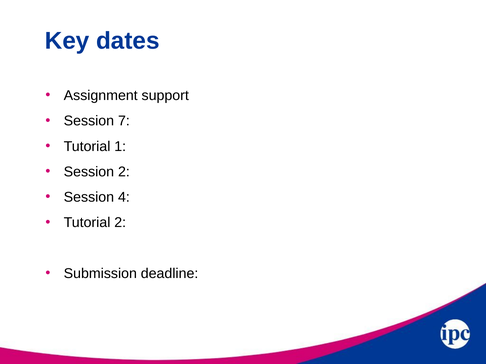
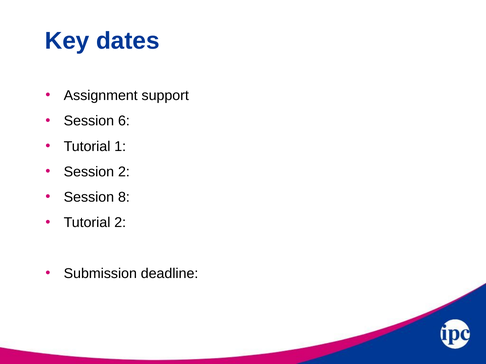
7: 7 -> 6 (124, 121)
4: 4 -> 8 (124, 197)
